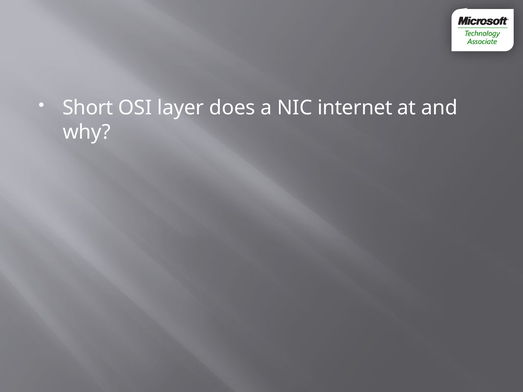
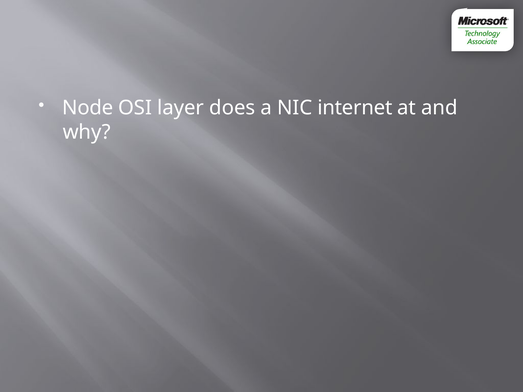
Short: Short -> Node (88, 108)
